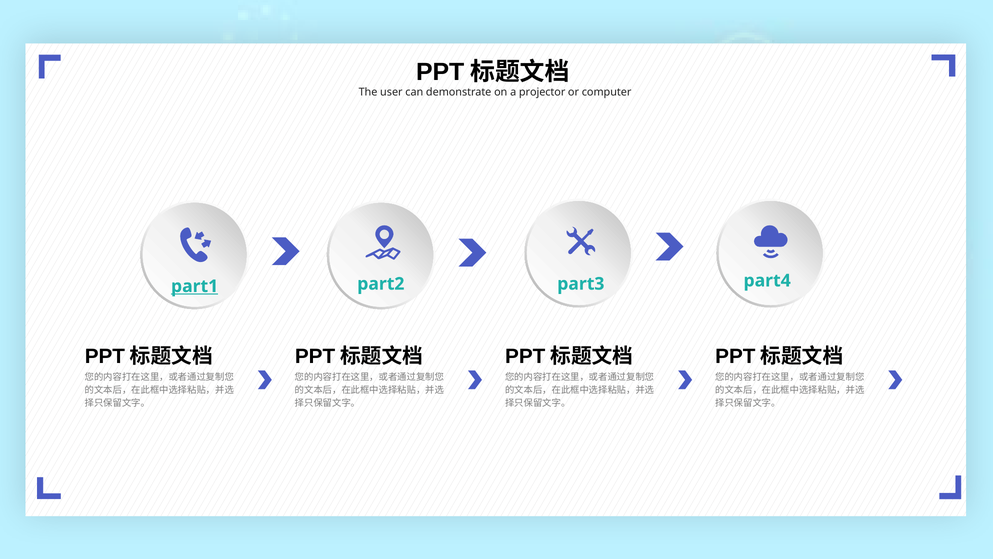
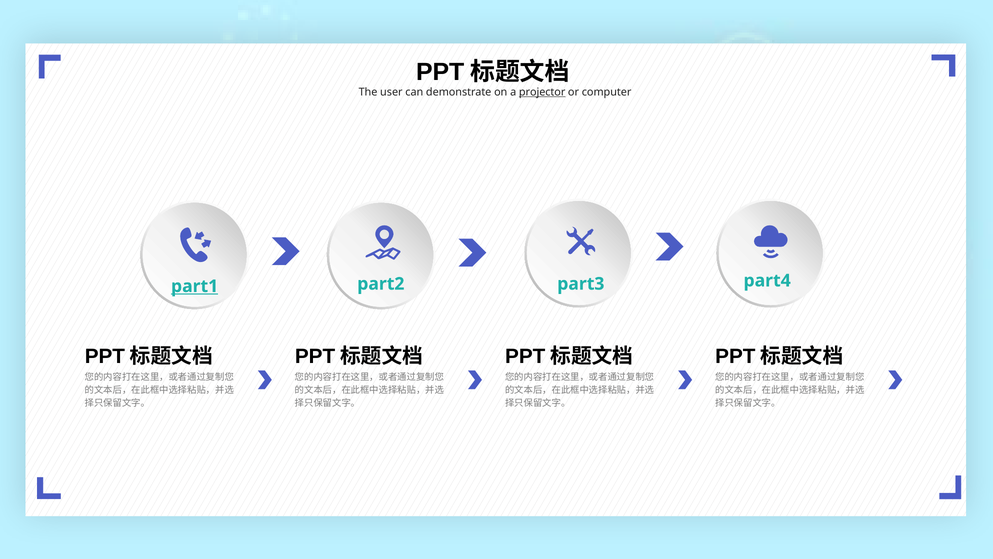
projector underline: none -> present (542, 92)
